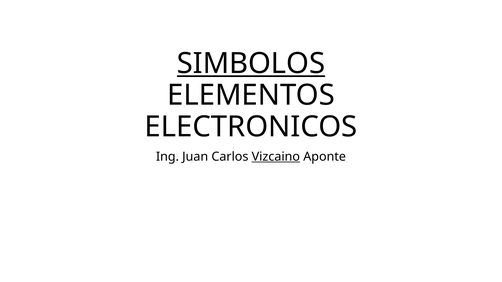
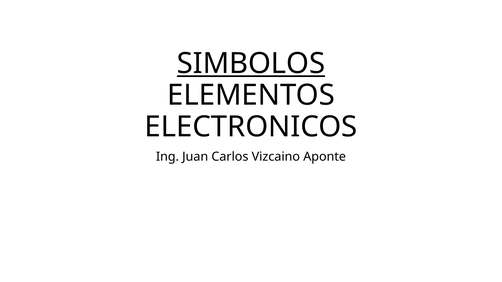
Vizcaino underline: present -> none (276, 157)
